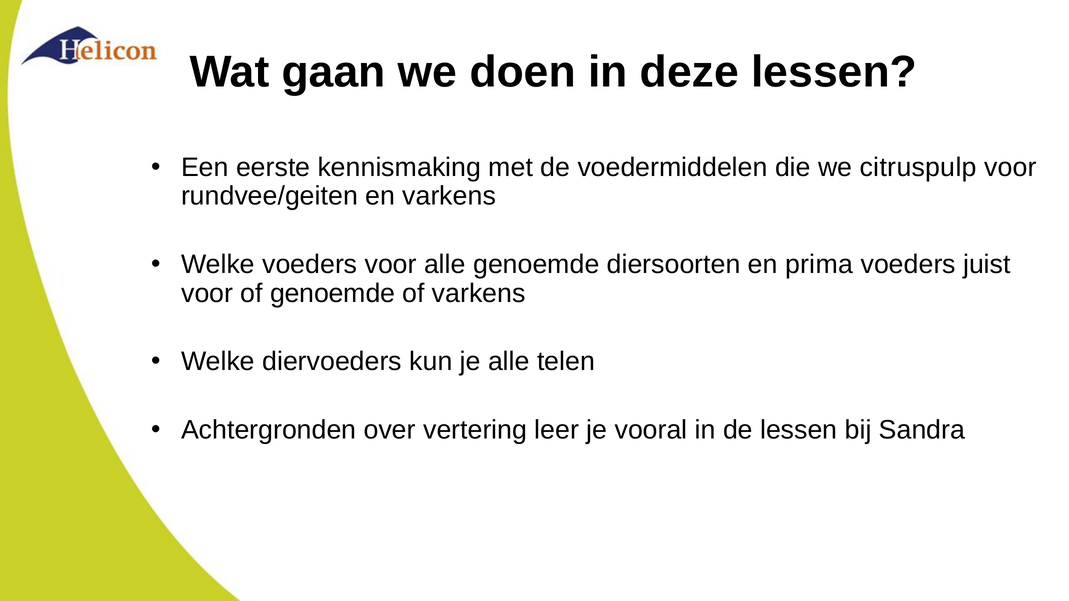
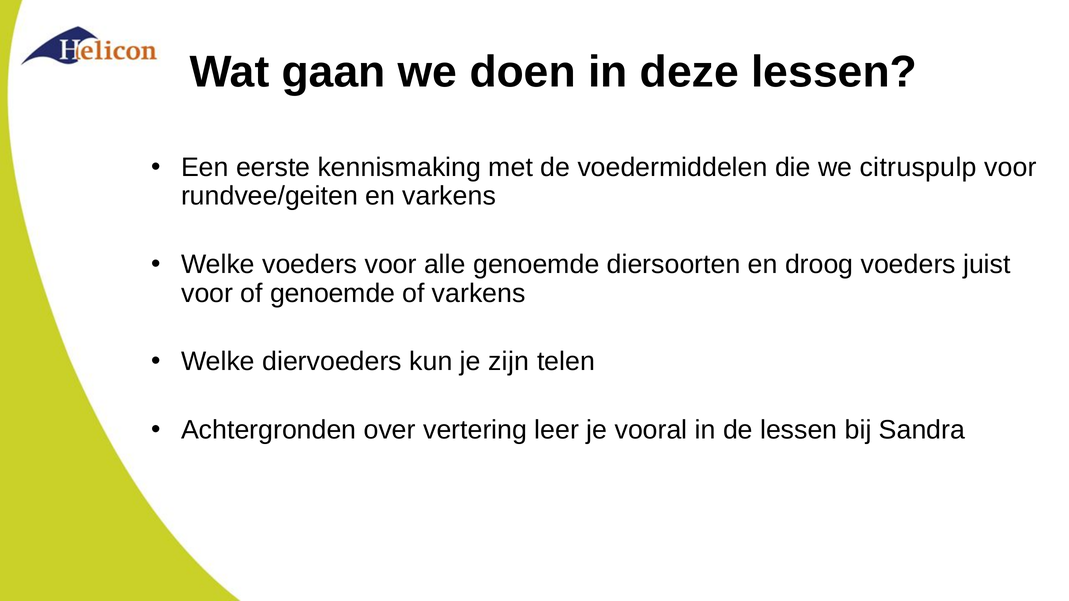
prima: prima -> droog (819, 265)
je alle: alle -> zijn (509, 362)
